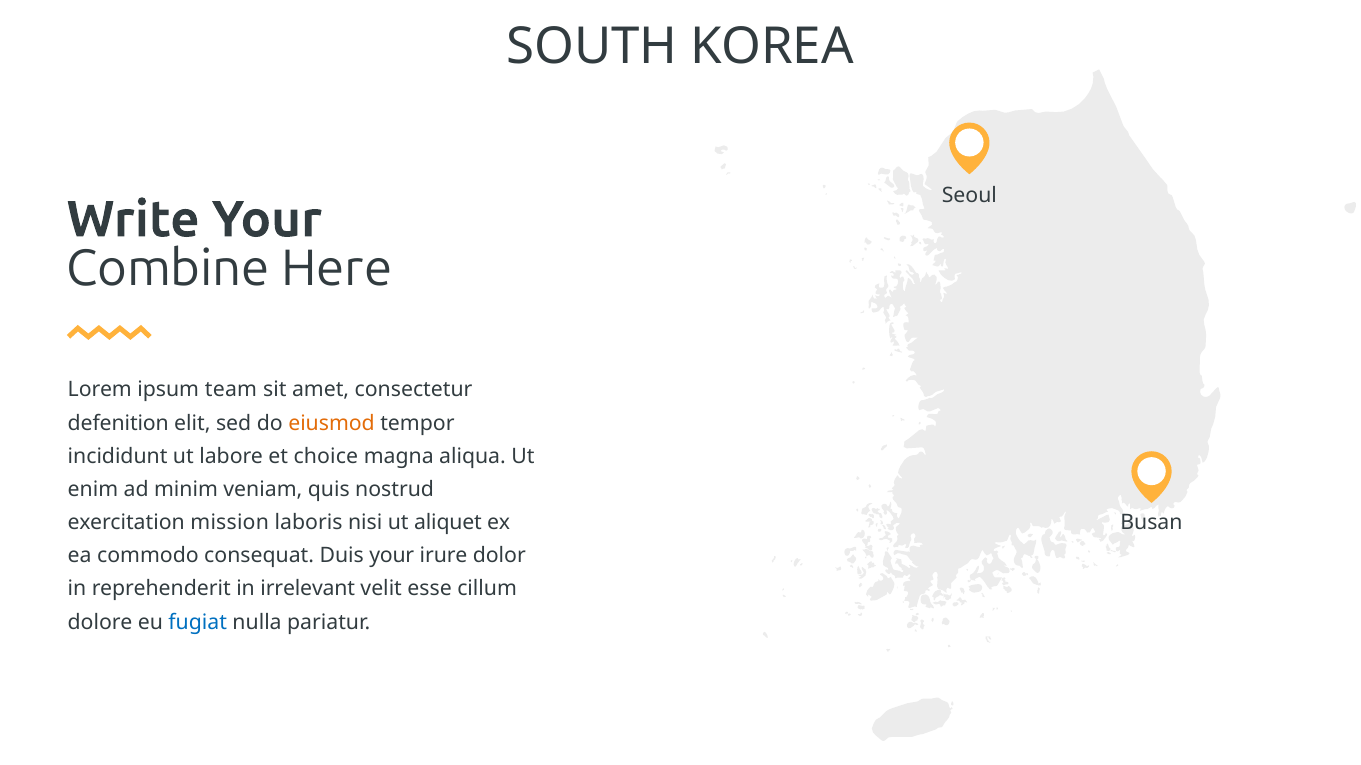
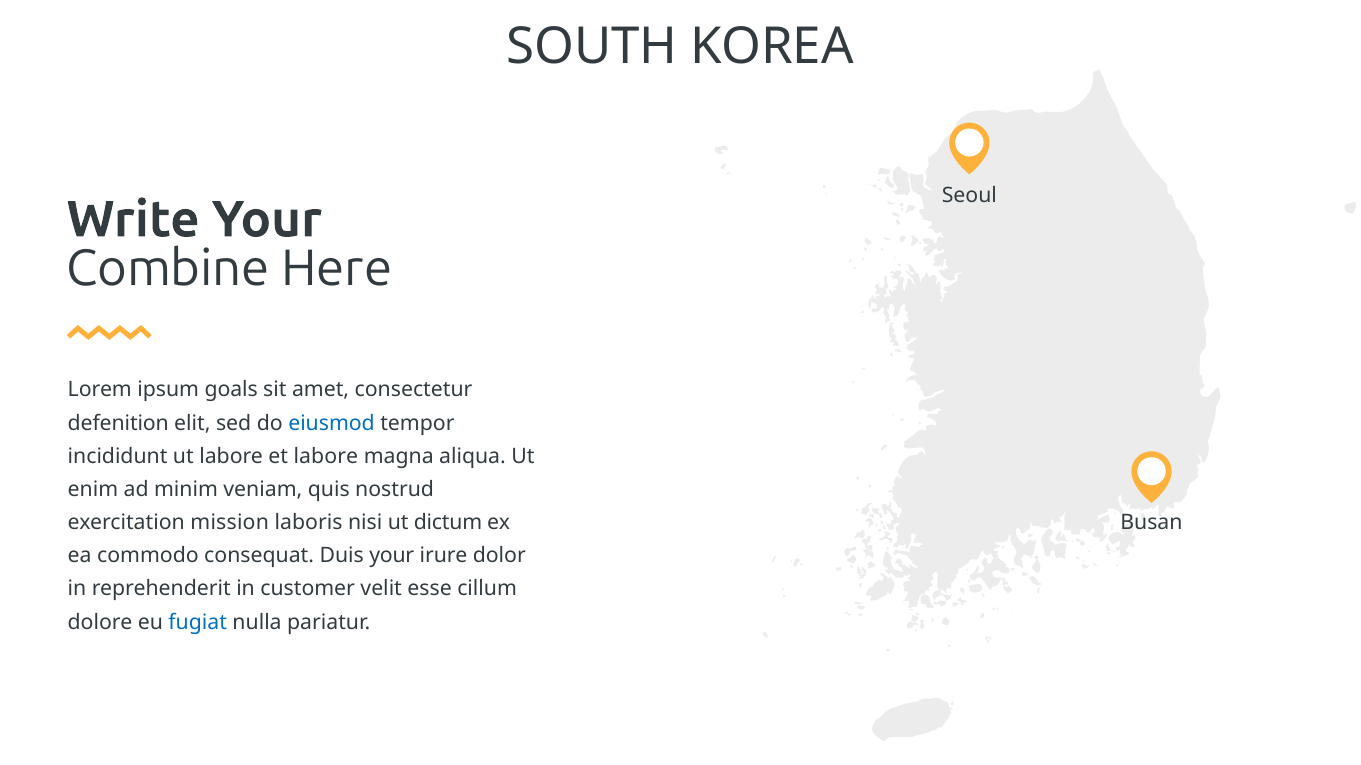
team: team -> goals (231, 390)
eiusmod colour: orange -> blue (332, 423)
et choice: choice -> labore (326, 457)
aliquet: aliquet -> dictum (448, 523)
irrelevant: irrelevant -> customer (308, 589)
